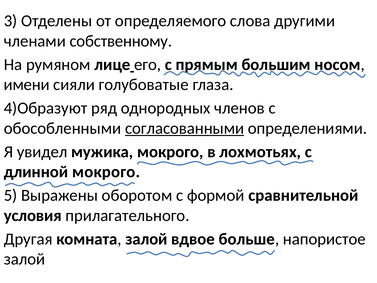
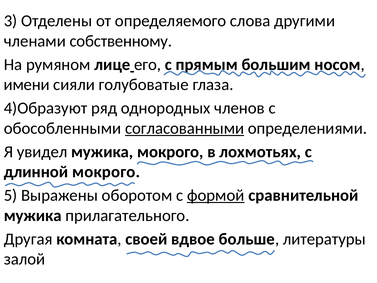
формой underline: none -> present (216, 195)
условия: условия -> мужика (33, 215)
комната залой: залой -> своей (146, 239)
напористое: напористое -> литературы (324, 239)
